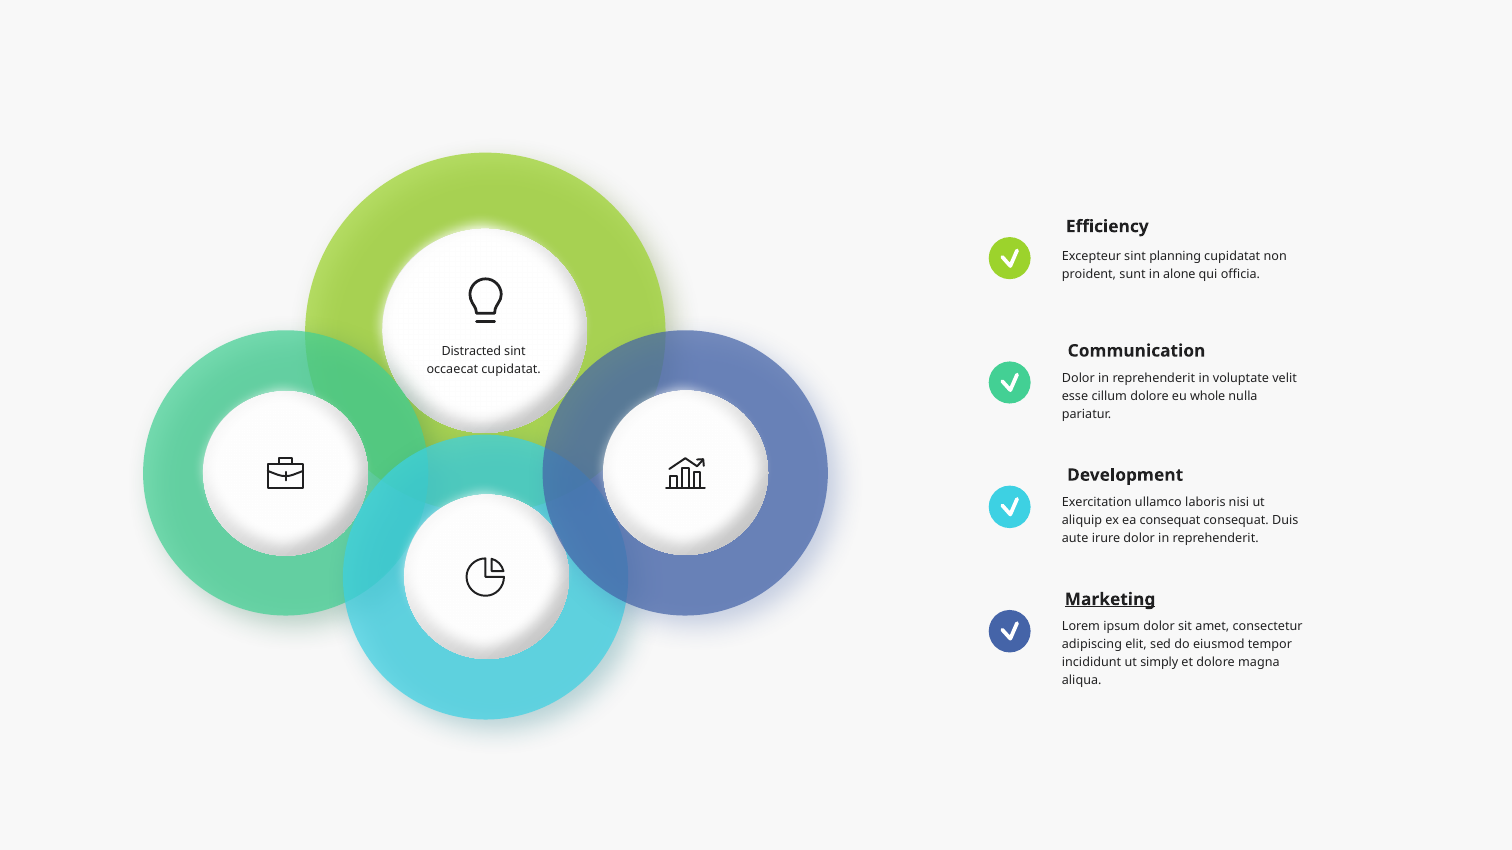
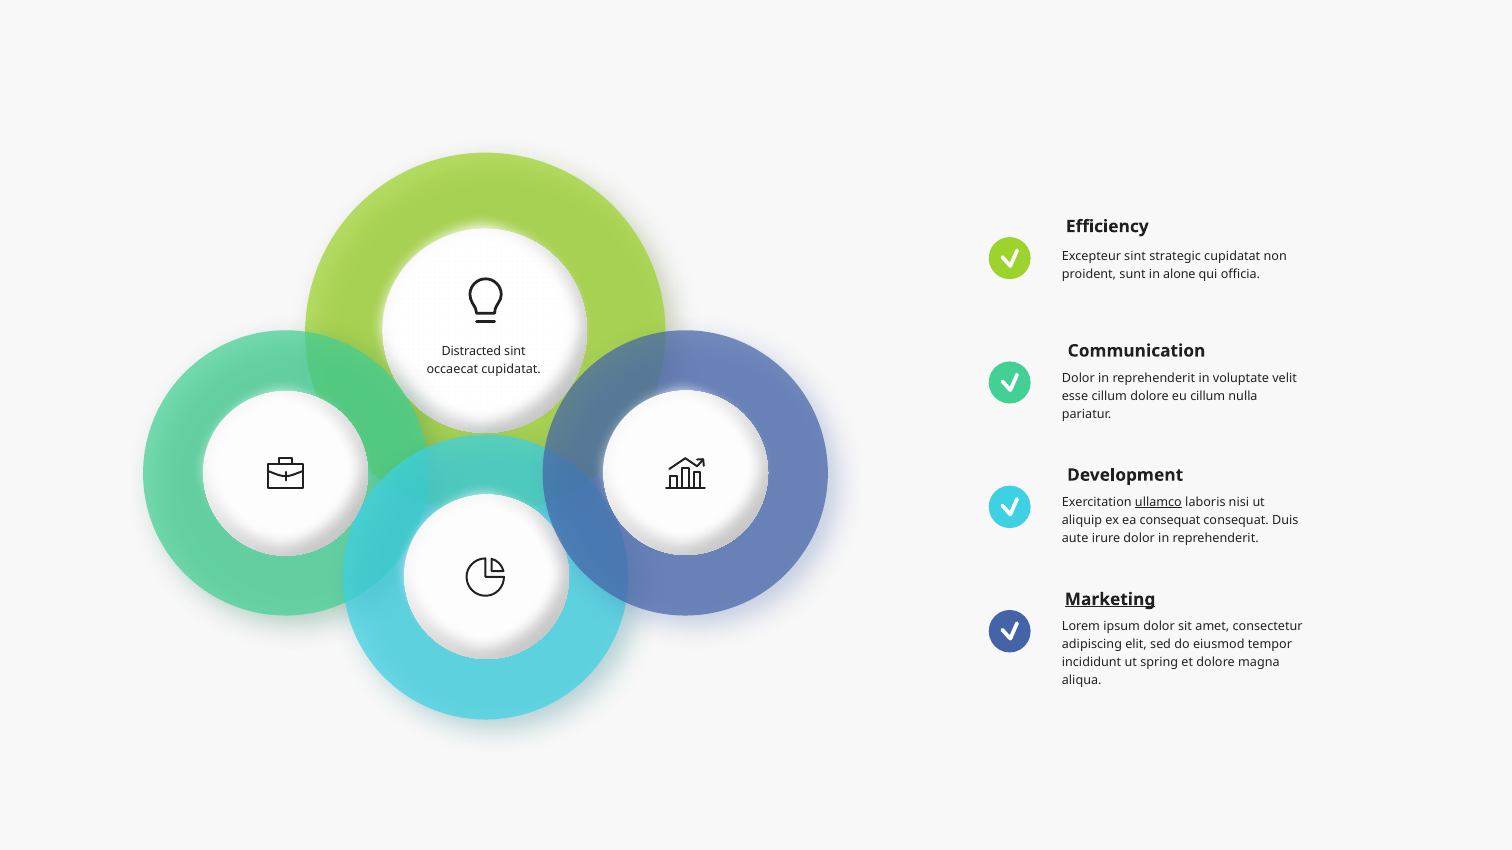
planning: planning -> strategic (1175, 256)
eu whole: whole -> cillum (1208, 396)
ullamco underline: none -> present (1158, 503)
simply: simply -> spring (1159, 662)
